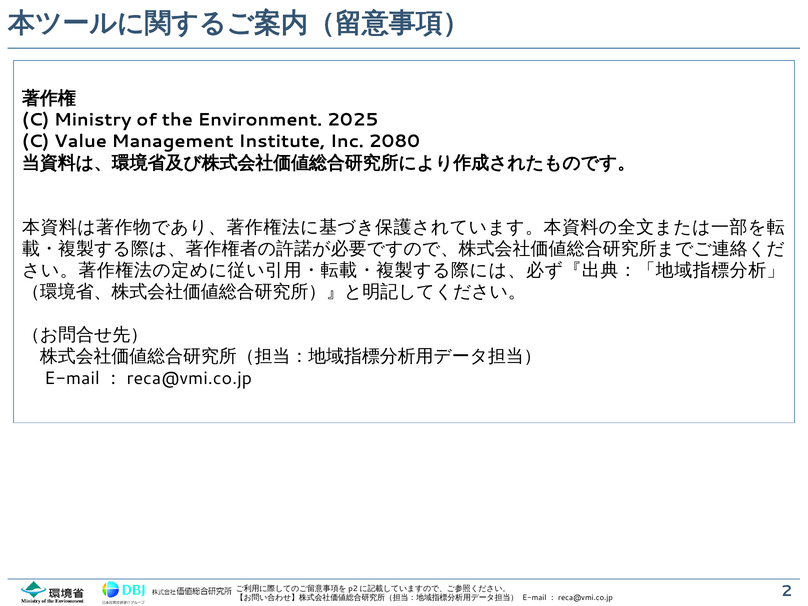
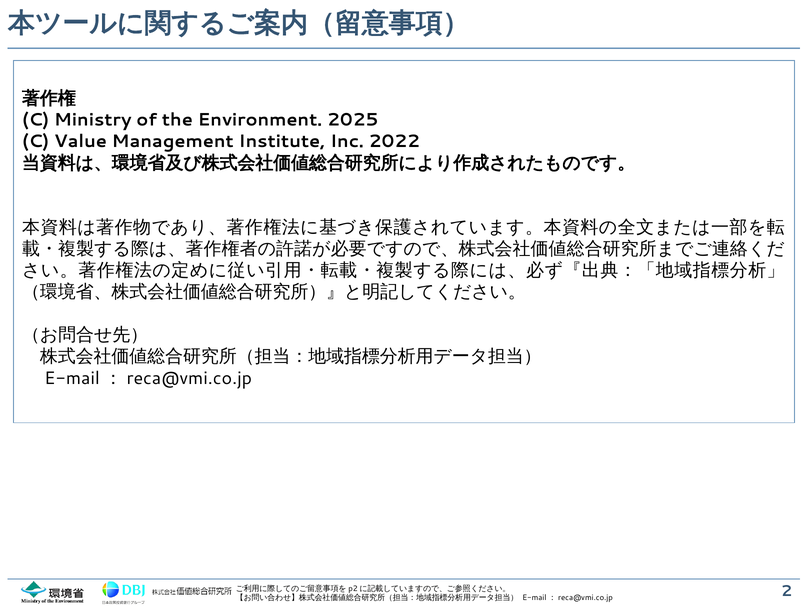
2080: 2080 -> 2022 (394, 141)
